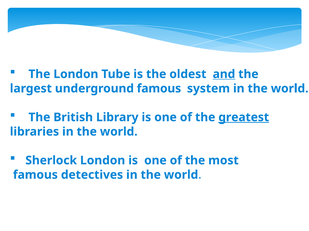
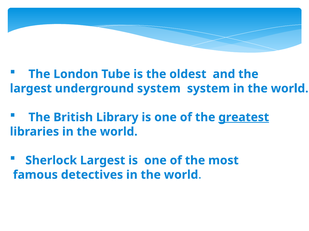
and underline: present -> none (224, 74)
underground famous: famous -> system (159, 89)
Sherlock London: London -> Largest (103, 161)
